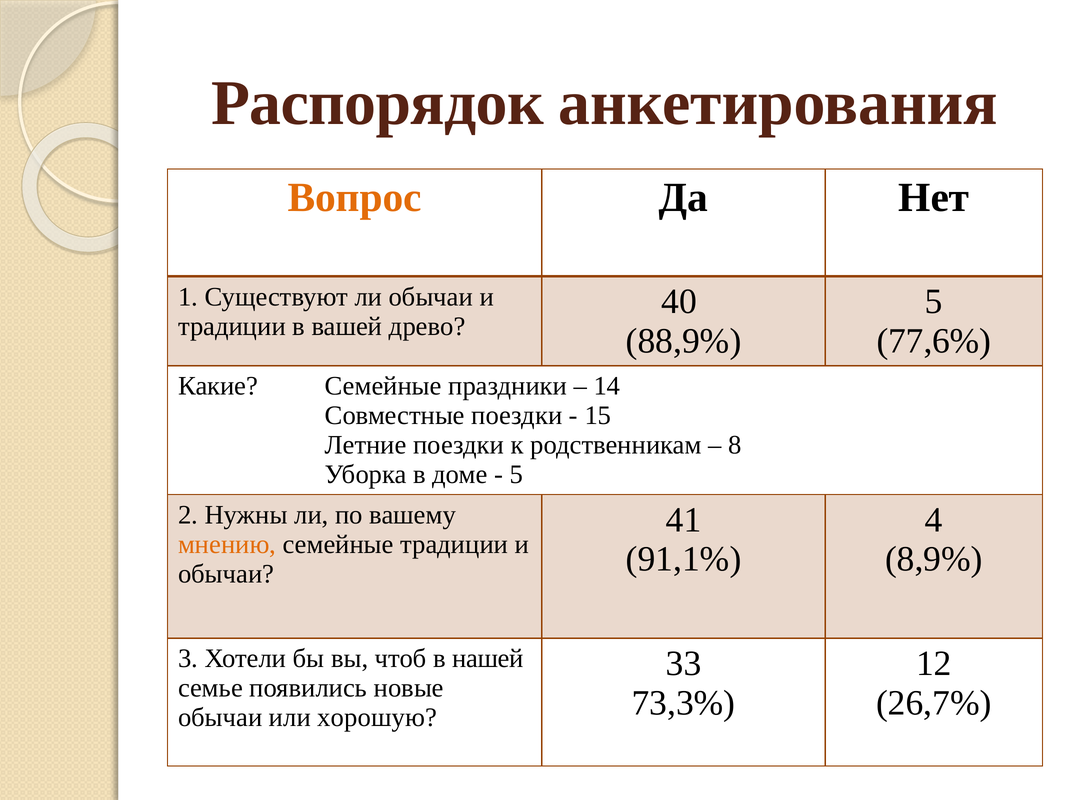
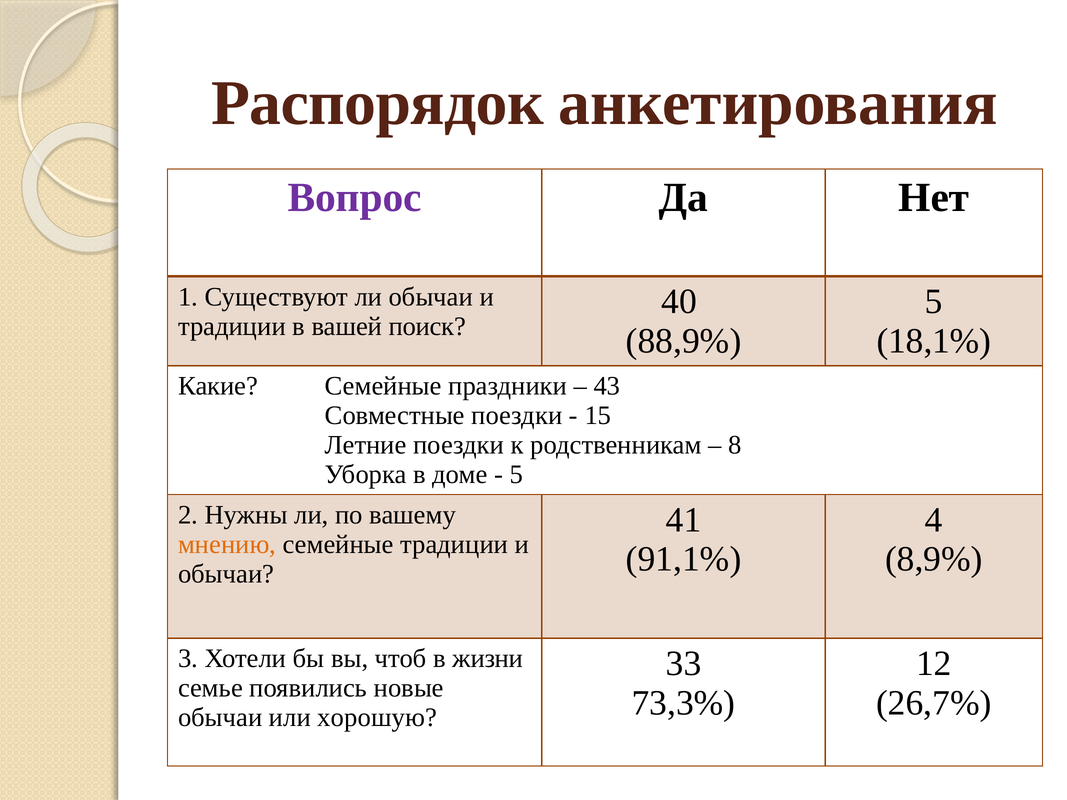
Вопрос colour: orange -> purple (355, 198)
древо: древо -> поиск (427, 326)
77,6%: 77,6% -> 18,1% (934, 341)
14: 14 -> 43 (607, 386)
нашей: нашей -> жизни (488, 659)
